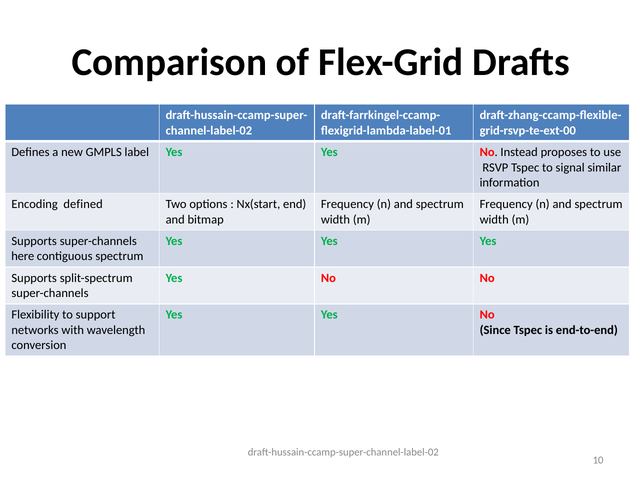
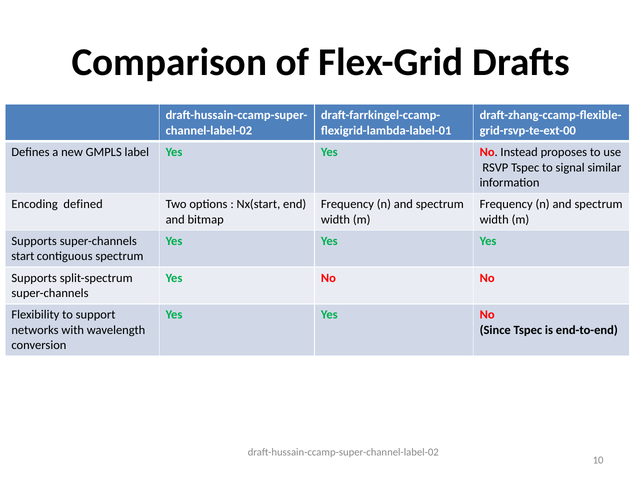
here: here -> start (23, 256)
